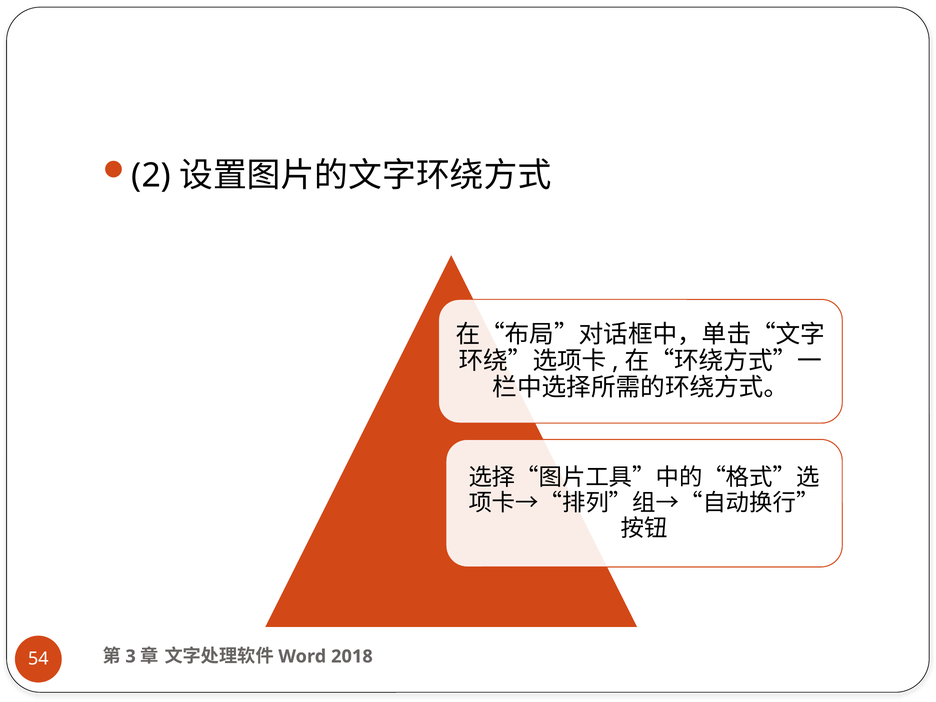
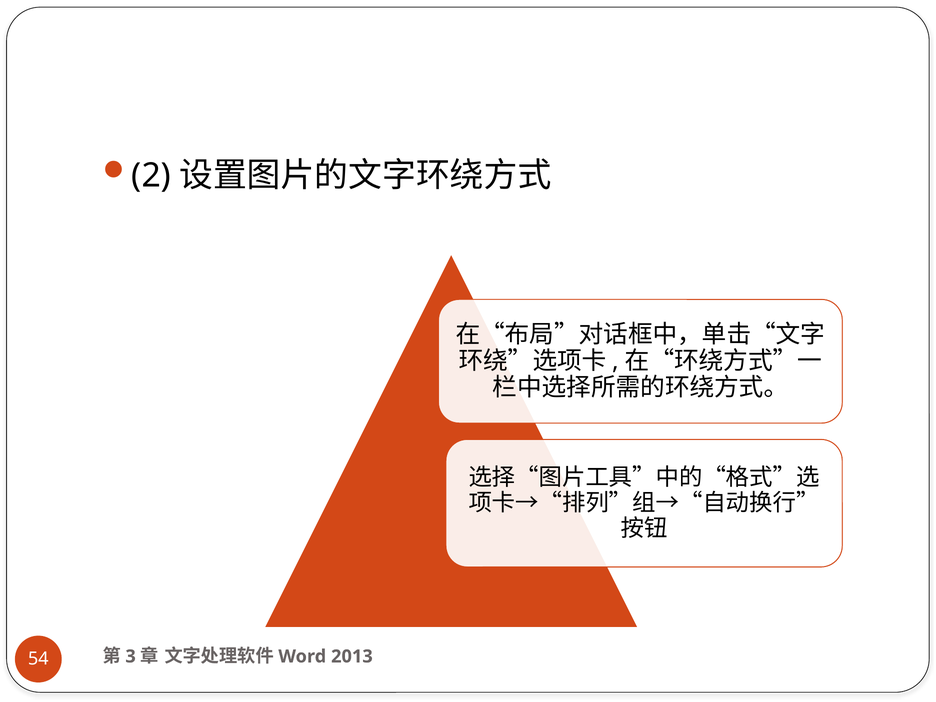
2018: 2018 -> 2013 (352, 656)
